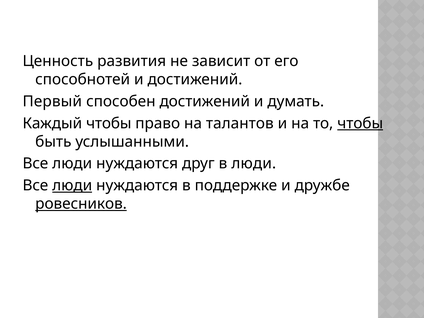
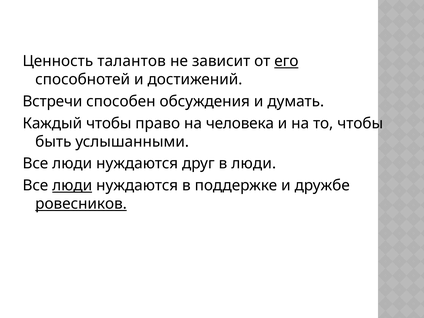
развития: развития -> талантов (132, 61)
его underline: none -> present (286, 61)
Первый: Первый -> Встречи (52, 101)
способен достижений: достижений -> обсуждения (205, 101)
талантов: талантов -> человека (240, 123)
чтобы underline: present -> none (360, 123)
